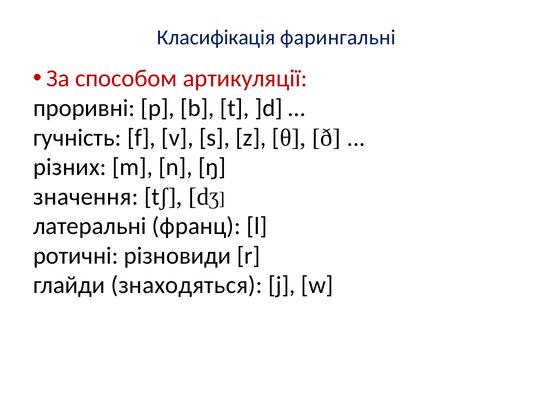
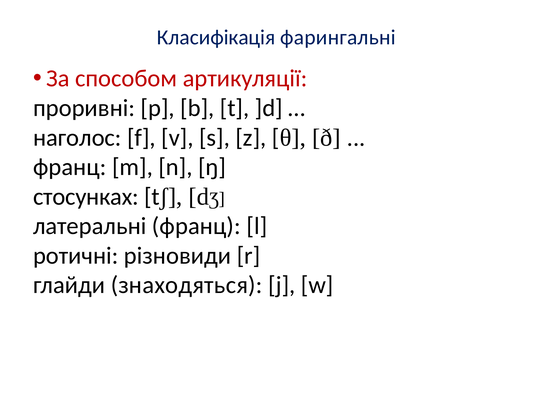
гучність: гучність -> наголос (77, 137)
різних: різних -> франц (70, 167)
значення: значення -> стосунках (86, 196)
